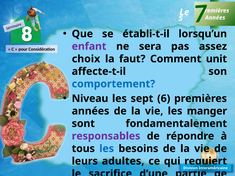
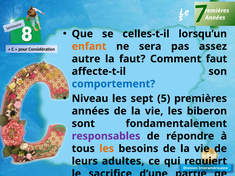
établi-t-il: établi-t-il -> celles-t-il (146, 34)
enfant colour: purple -> orange (89, 46)
choix: choix -> autre (86, 59)
Comment unit: unit -> faut (216, 59)
6: 6 -> 5 (164, 99)
manger: manger -> biberon (207, 111)
les colour: blue -> orange (107, 149)
